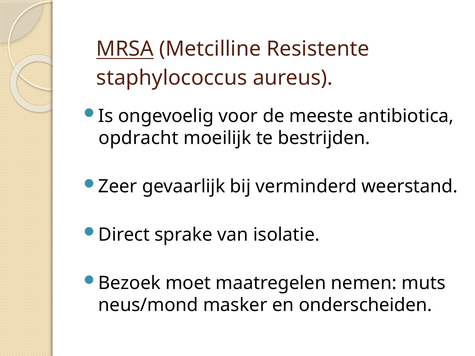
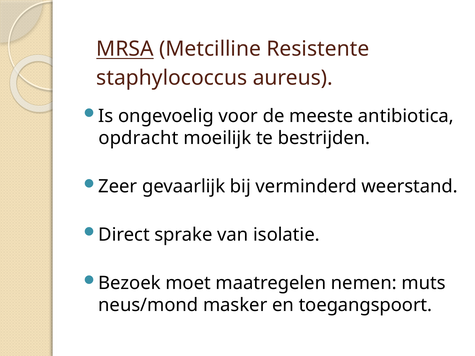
onderscheiden: onderscheiden -> toegangspoort (365, 305)
